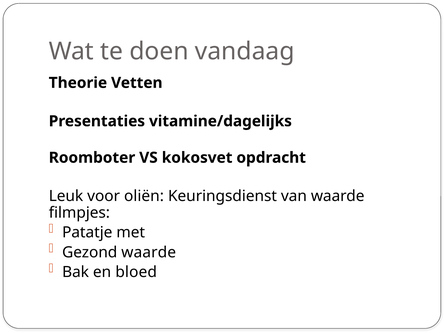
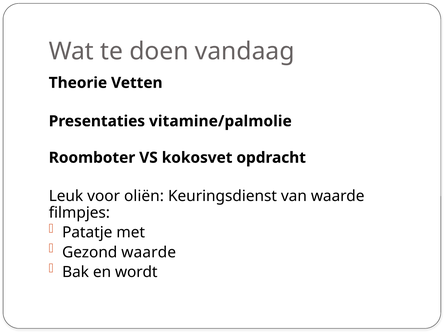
vitamine/dagelijks: vitamine/dagelijks -> vitamine/palmolie (220, 121)
bloed: bloed -> wordt (136, 272)
